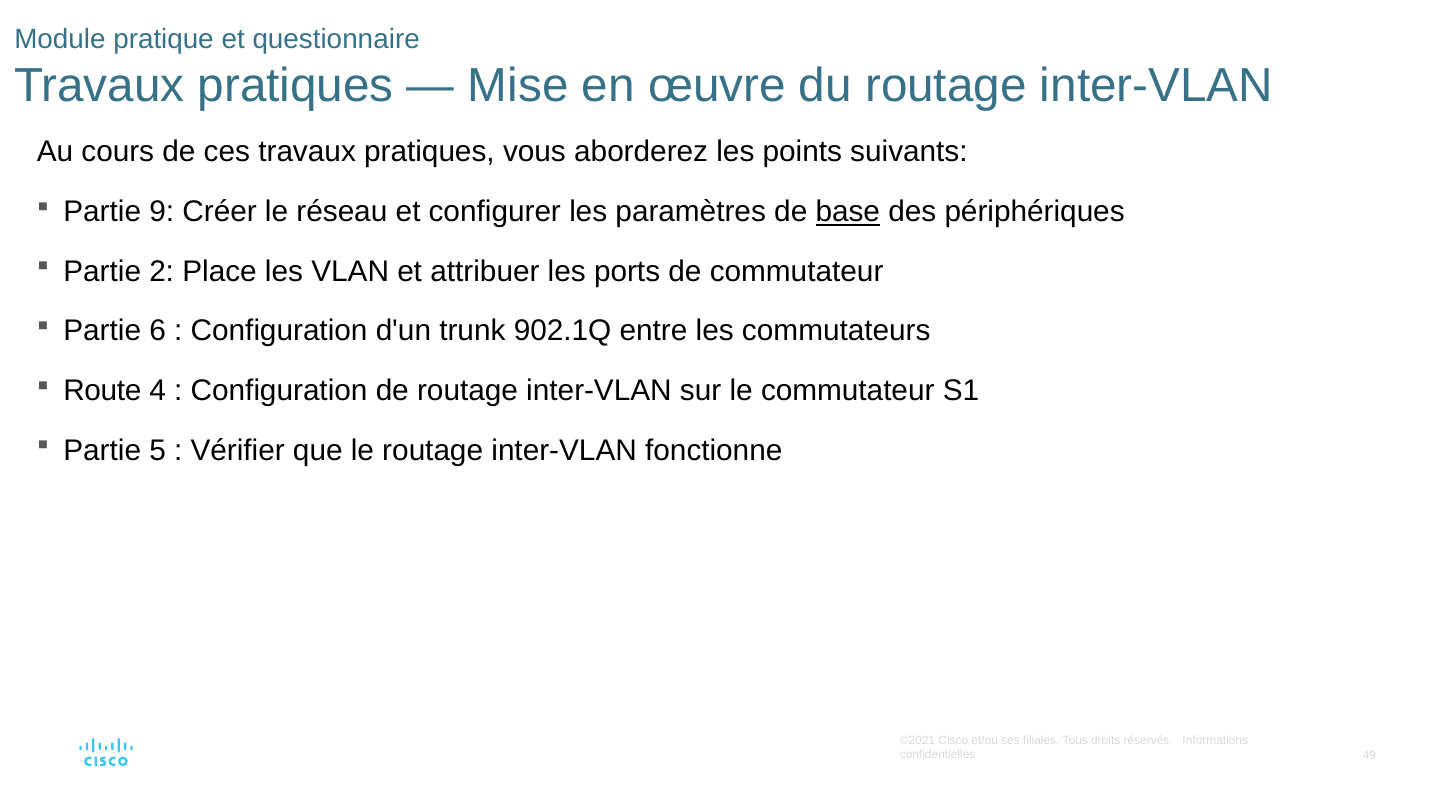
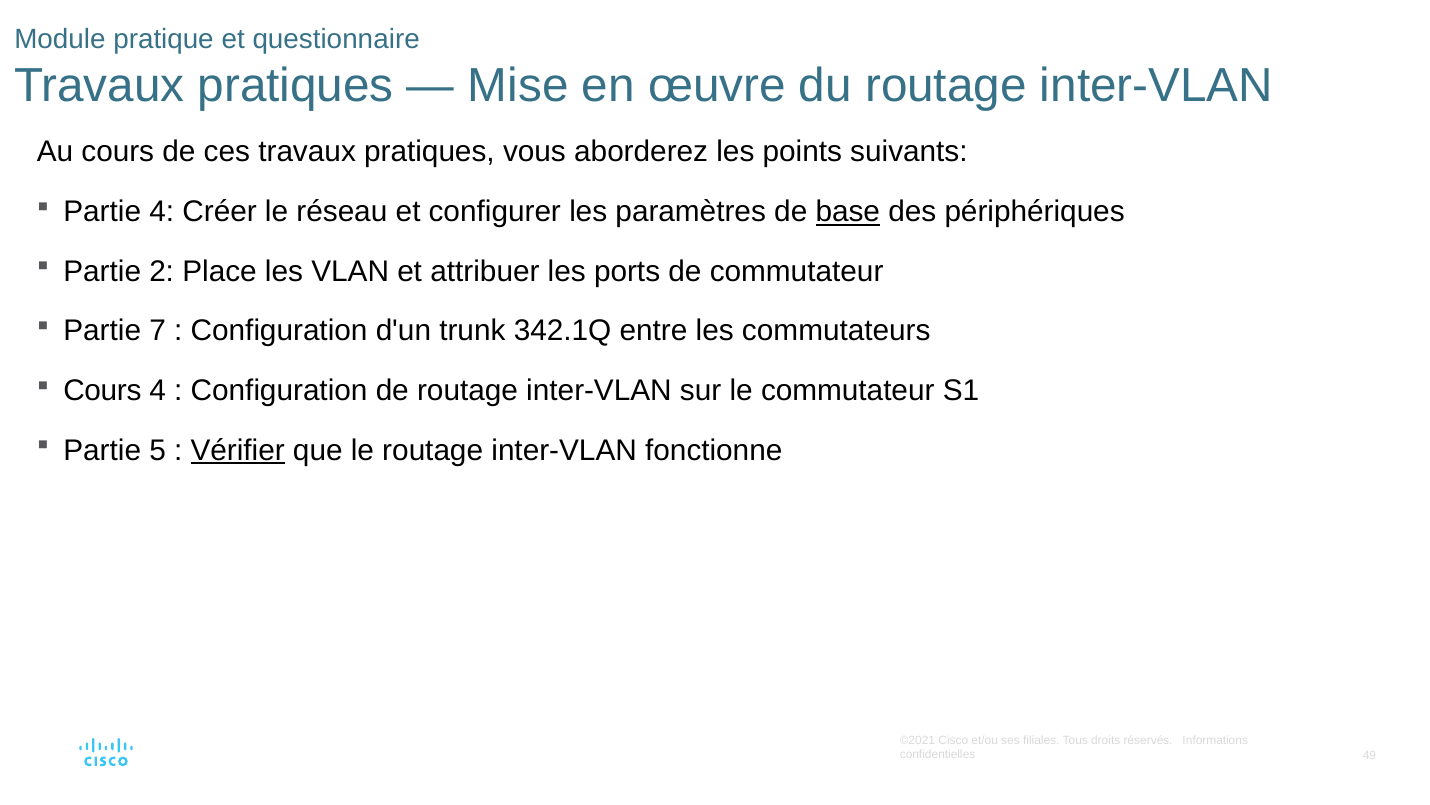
Partie 9: 9 -> 4 (162, 212)
6: 6 -> 7 (158, 331)
902.1Q: 902.1Q -> 342.1Q (563, 331)
Route: Route -> Cours (102, 391)
Vérifier underline: none -> present (238, 450)
